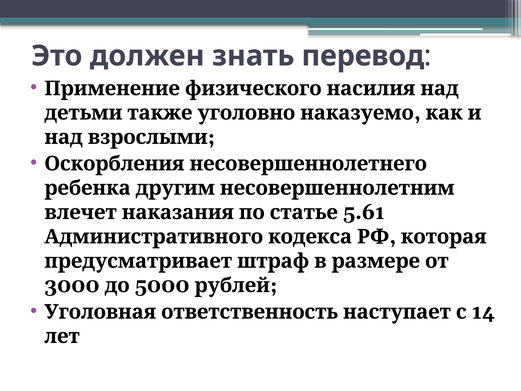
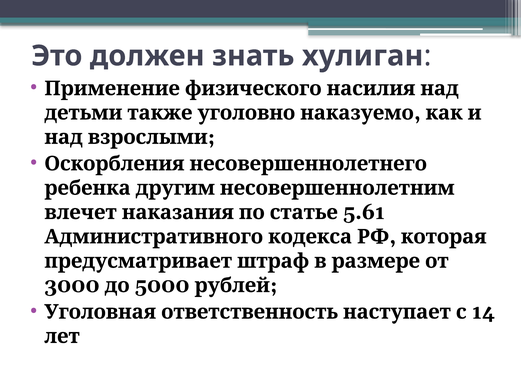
перевод: перевод -> хулиган (363, 56)
